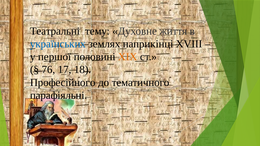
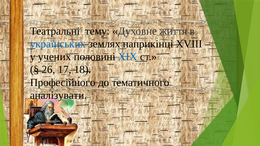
першої: першої -> учених (55, 57)
ХІХ colour: orange -> blue (128, 57)
76: 76 -> 26 (48, 70)
парафіяльні: парафіяльні -> аналізувати (59, 95)
